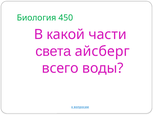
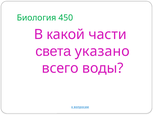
айсберг: айсберг -> указано (102, 51)
